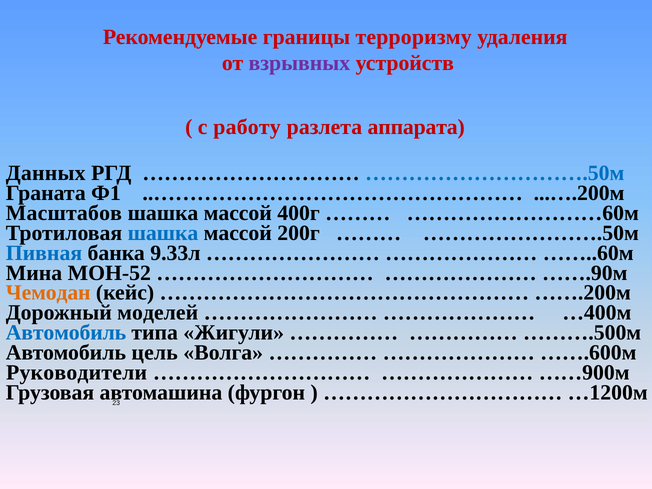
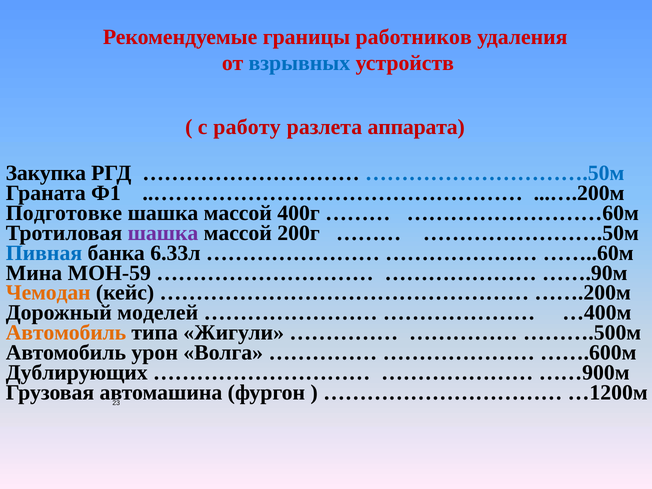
терроризму: терроризму -> работников (414, 37)
взрывных colour: purple -> blue (299, 63)
Данных: Данных -> Закупка (46, 173)
Масштабов: Масштабов -> Подготовке (64, 213)
шашка colour: blue -> purple (163, 233)
9.33л: 9.33л -> 6.33л (175, 253)
МОН-52: МОН-52 -> МОН-59 (109, 273)
Автомобиль colour: blue -> orange (66, 333)
цель: цель -> урон (155, 353)
Руководители: Руководители -> Дублирующих (77, 372)
